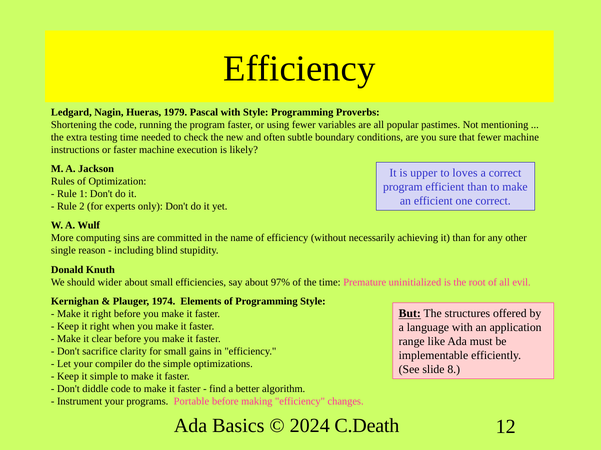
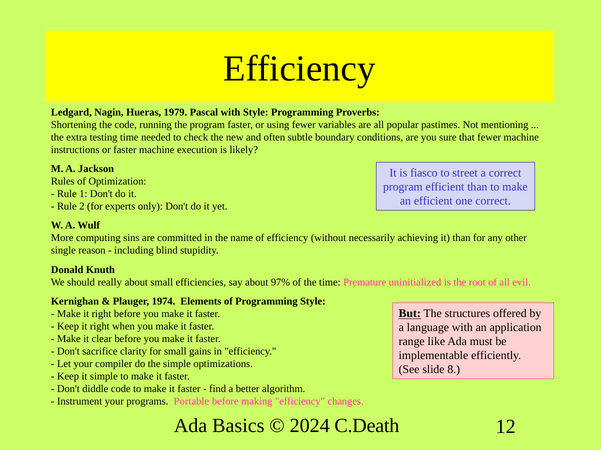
upper: upper -> fiasco (424, 173)
loves: loves -> street (465, 173)
wider: wider -> really (110, 283)
